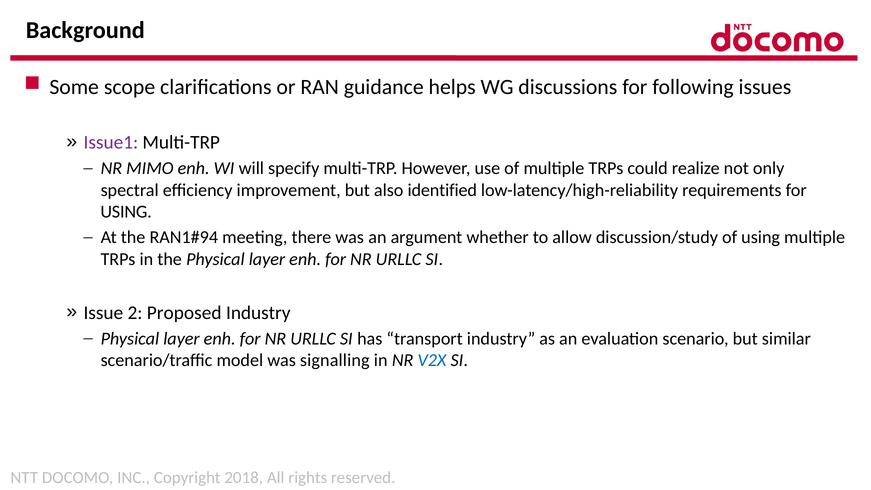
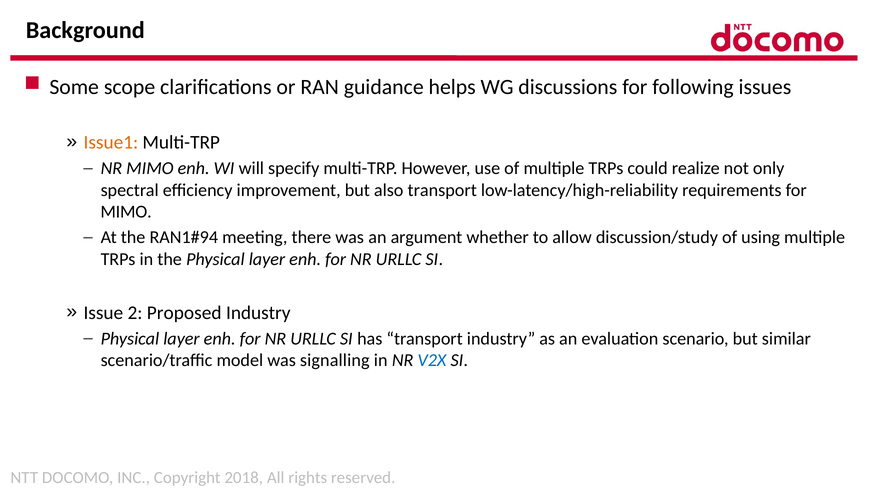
Issue1 colour: purple -> orange (111, 142)
also identified: identified -> transport (442, 190)
USING: USING -> MIMO (126, 212)
